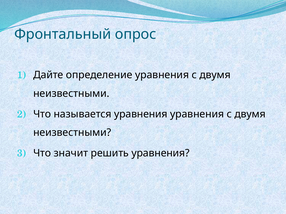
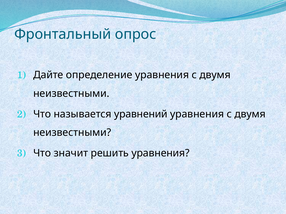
называется уравнения: уравнения -> уравнений (141, 114)
